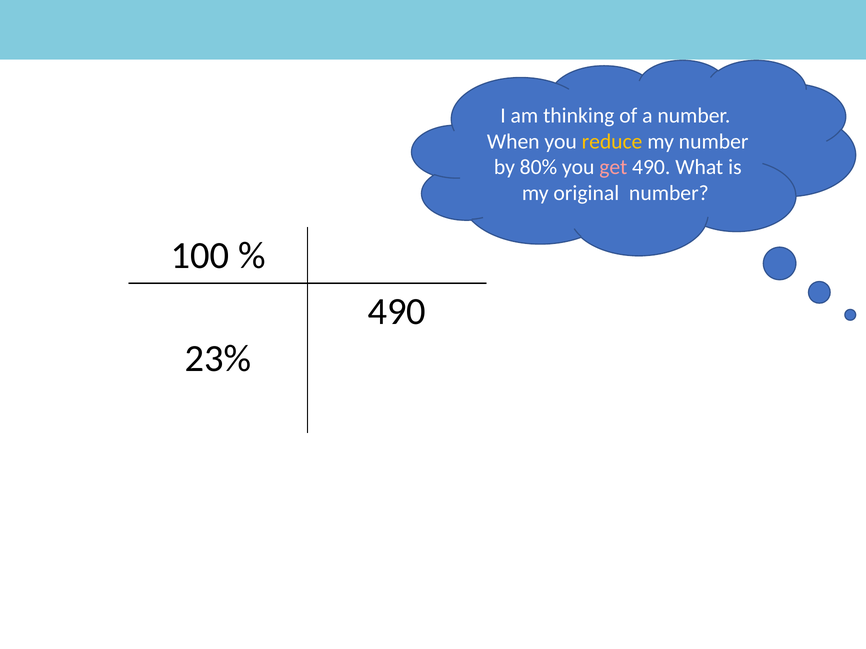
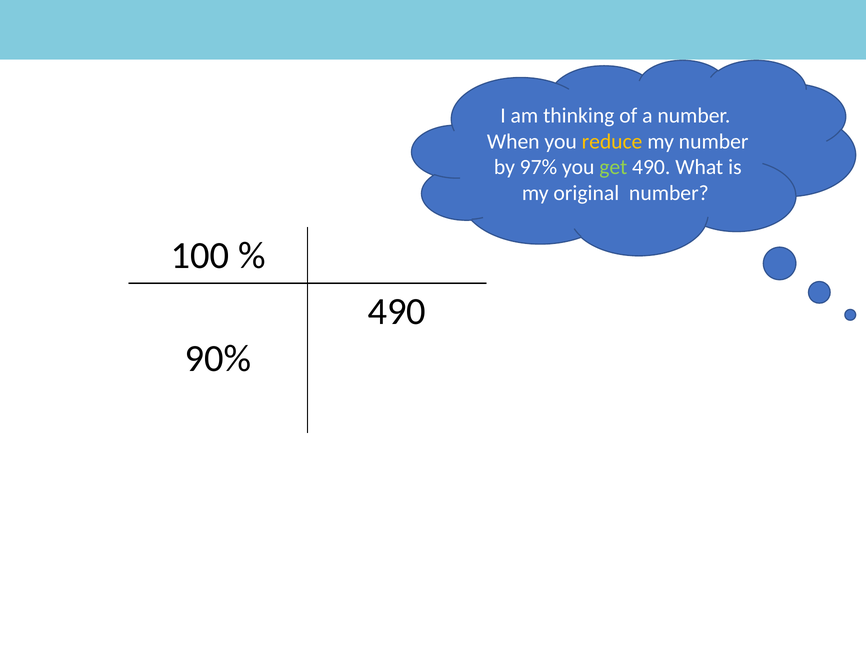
80%: 80% -> 97% (538, 167)
get colour: pink -> light green (613, 167)
23%: 23% -> 90% (218, 359)
